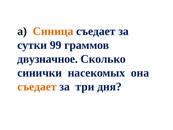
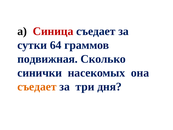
Синица colour: orange -> red (53, 31)
99: 99 -> 64 (56, 45)
двузначное: двузначное -> подвижная (48, 59)
